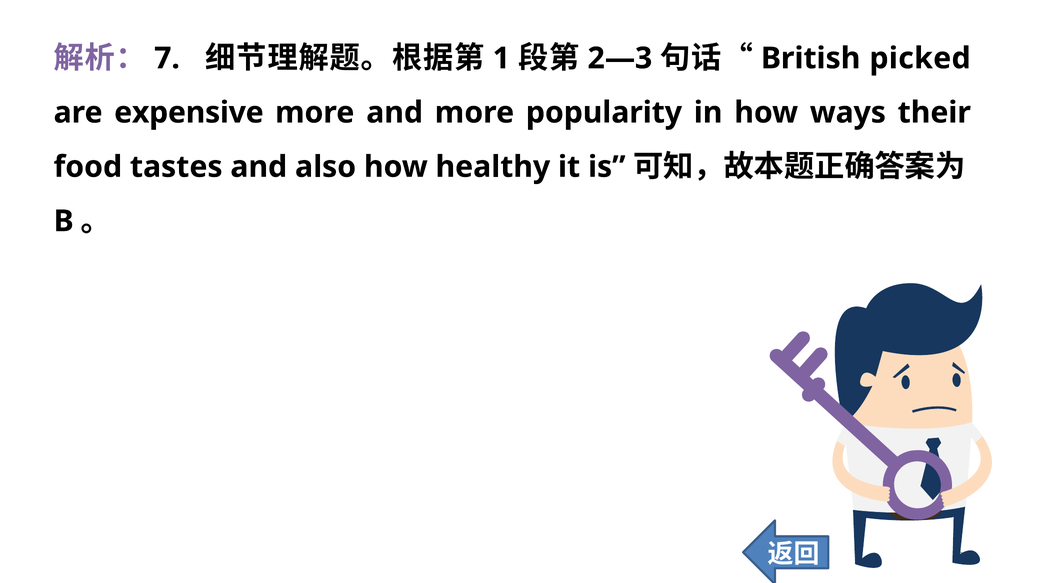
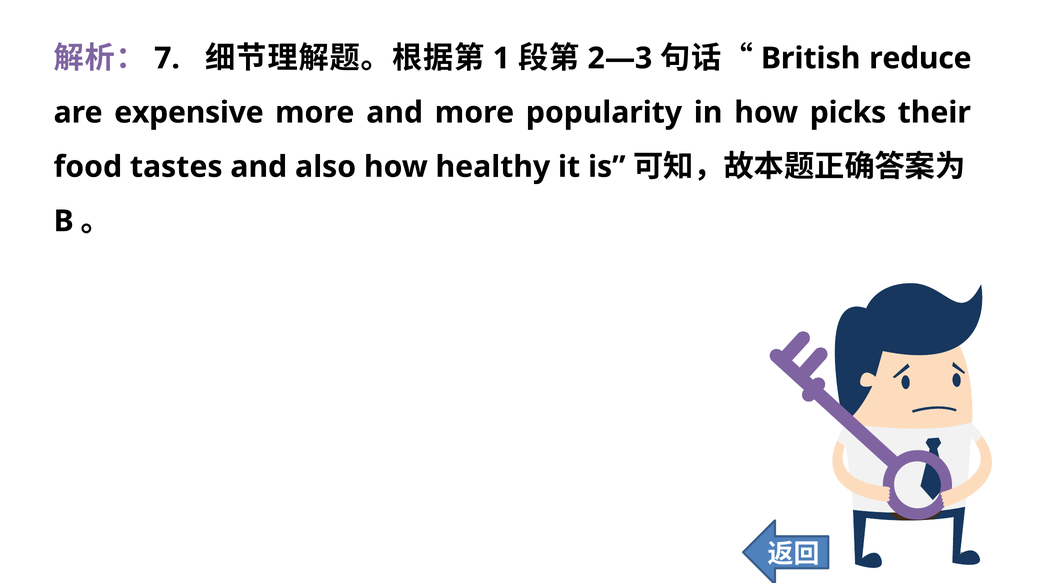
picked: picked -> reduce (920, 58)
ways: ways -> picks (848, 113)
